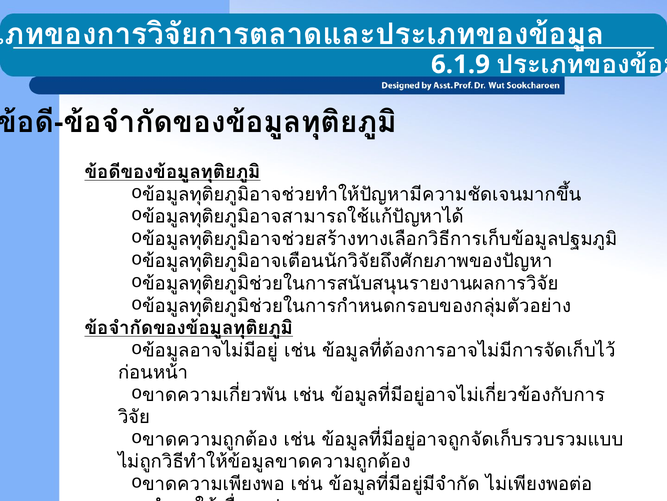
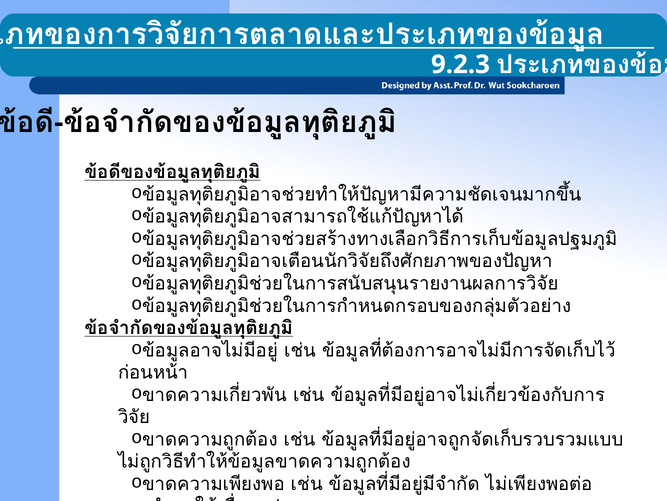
6.1.9: 6.1.9 -> 9.2.3 (460, 64)
